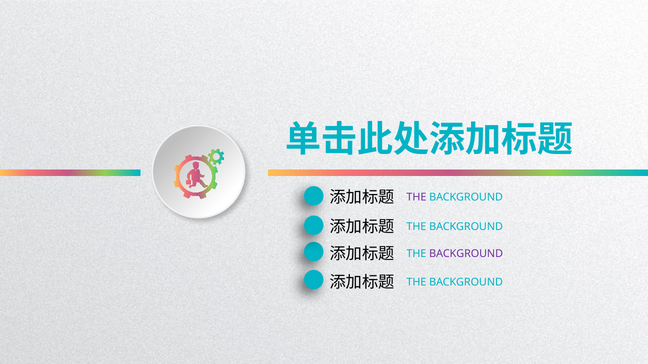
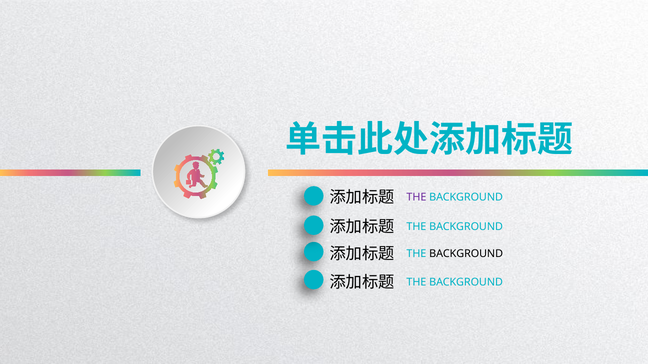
BACKGROUND colour: purple -> black (466, 254)
